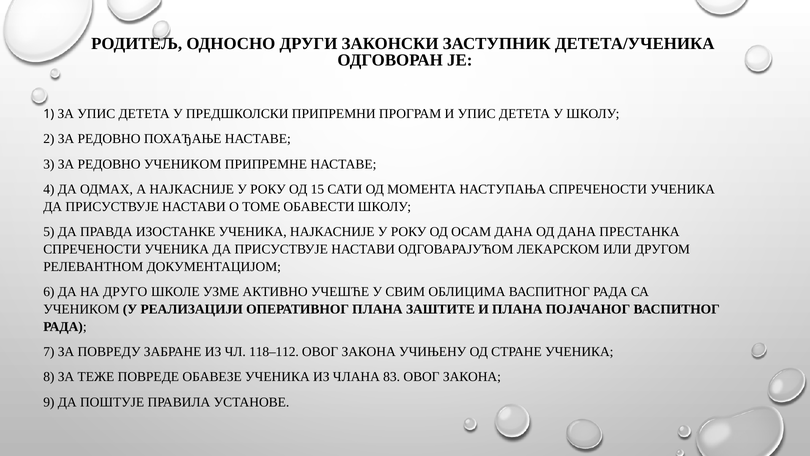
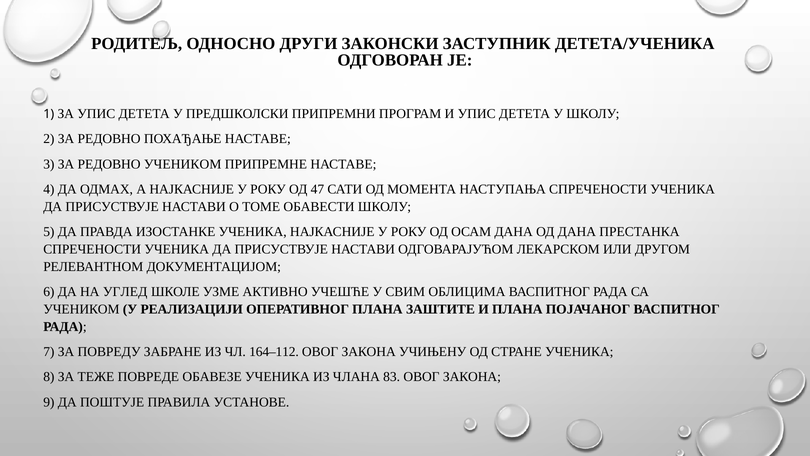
15: 15 -> 47 (317, 189)
ДРУГО: ДРУГО -> УГЛЕД (125, 292)
118–112: 118–112 -> 164–112 (274, 352)
